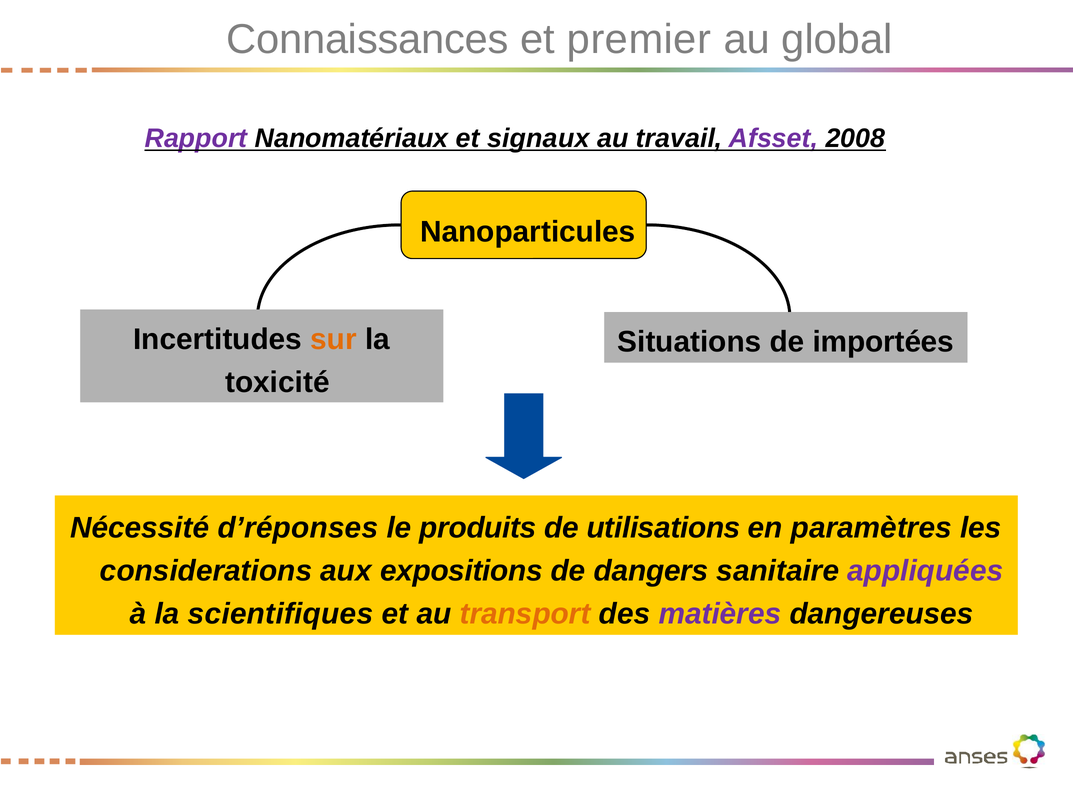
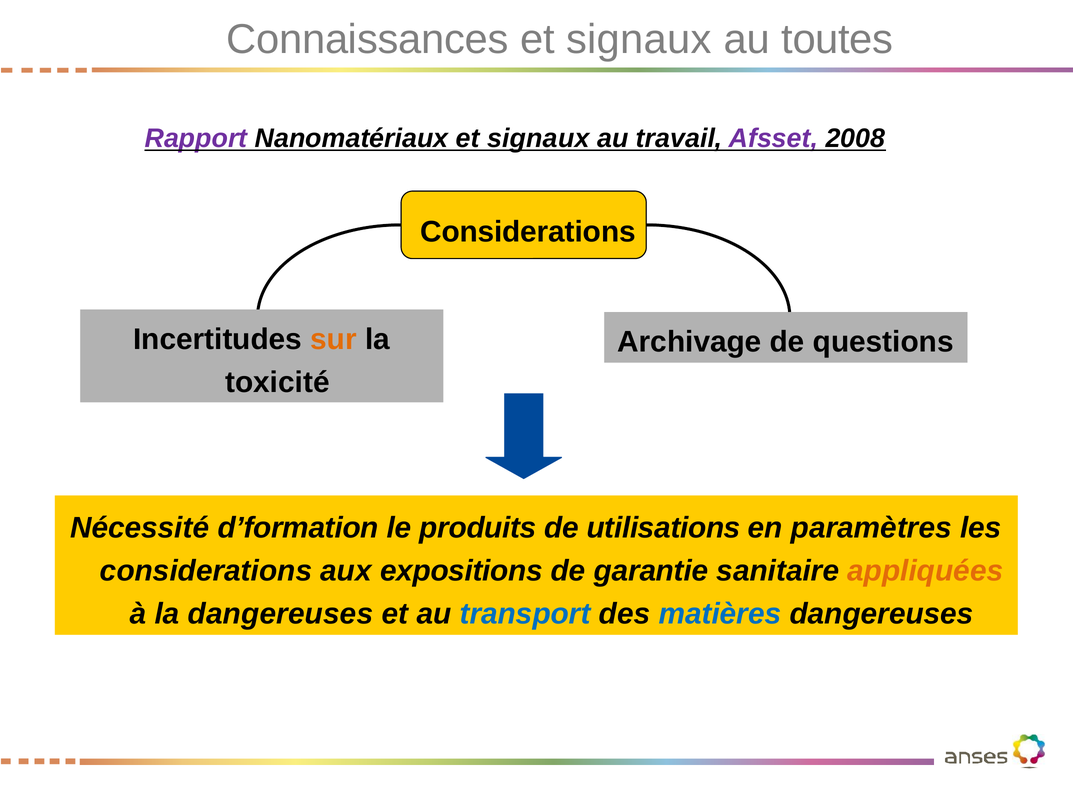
premier: premier -> signaux (639, 39)
global: global -> toutes (837, 39)
Nanoparticules: Nanoparticules -> Considerations (528, 232)
Situations: Situations -> Archivage (689, 342)
importées: importées -> questions (883, 342)
d’réponses: d’réponses -> d’formation (298, 528)
dangers: dangers -> garantie (651, 571)
appliquées colour: purple -> orange (925, 571)
la scientifiques: scientifiques -> dangereuses (281, 614)
transport colour: orange -> blue (525, 614)
matières colour: purple -> blue (720, 614)
